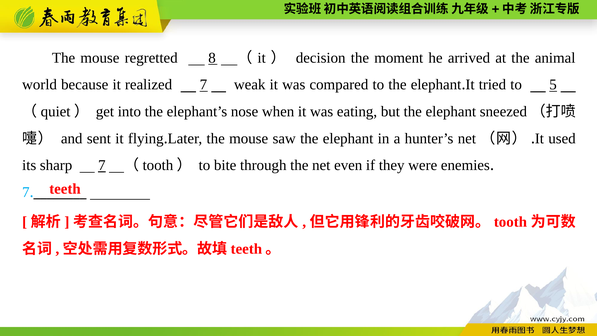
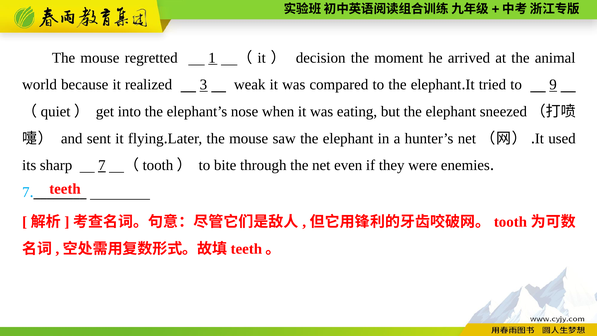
8: 8 -> 1 (212, 58)
realized 7: 7 -> 3 (203, 85)
5: 5 -> 9 (553, 85)
